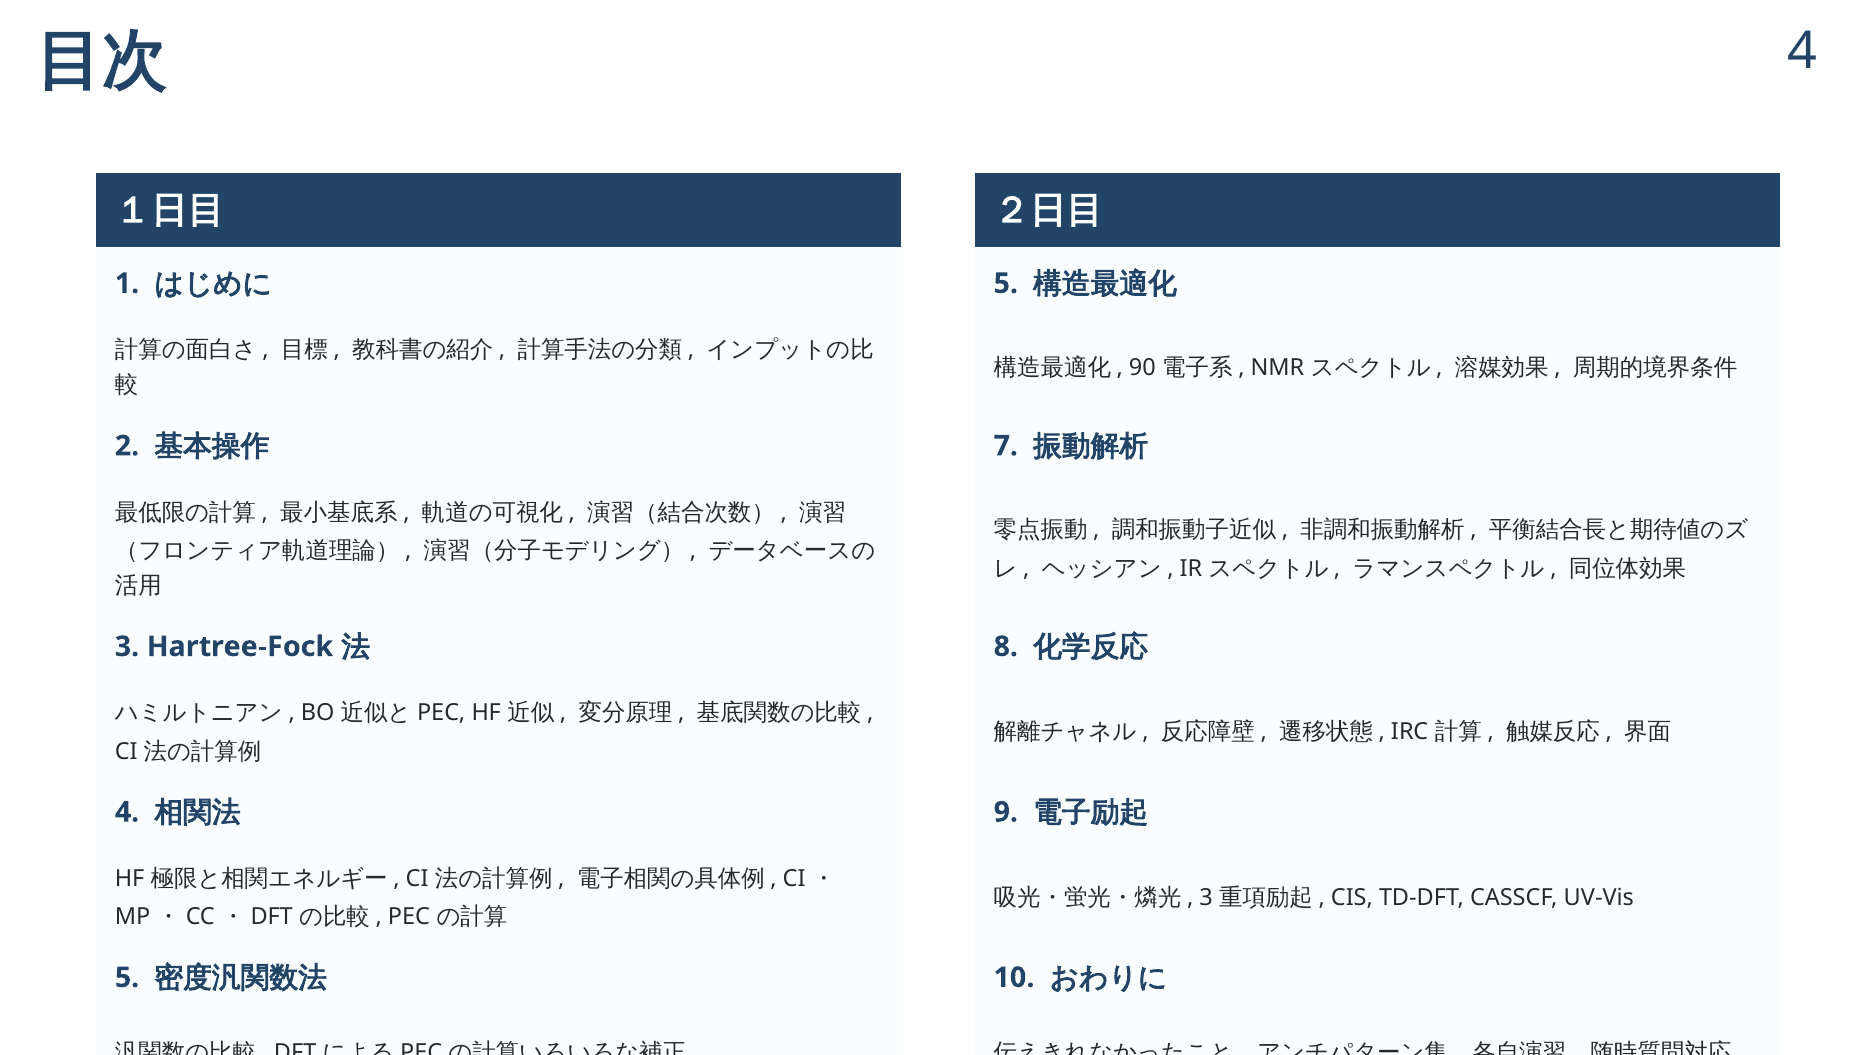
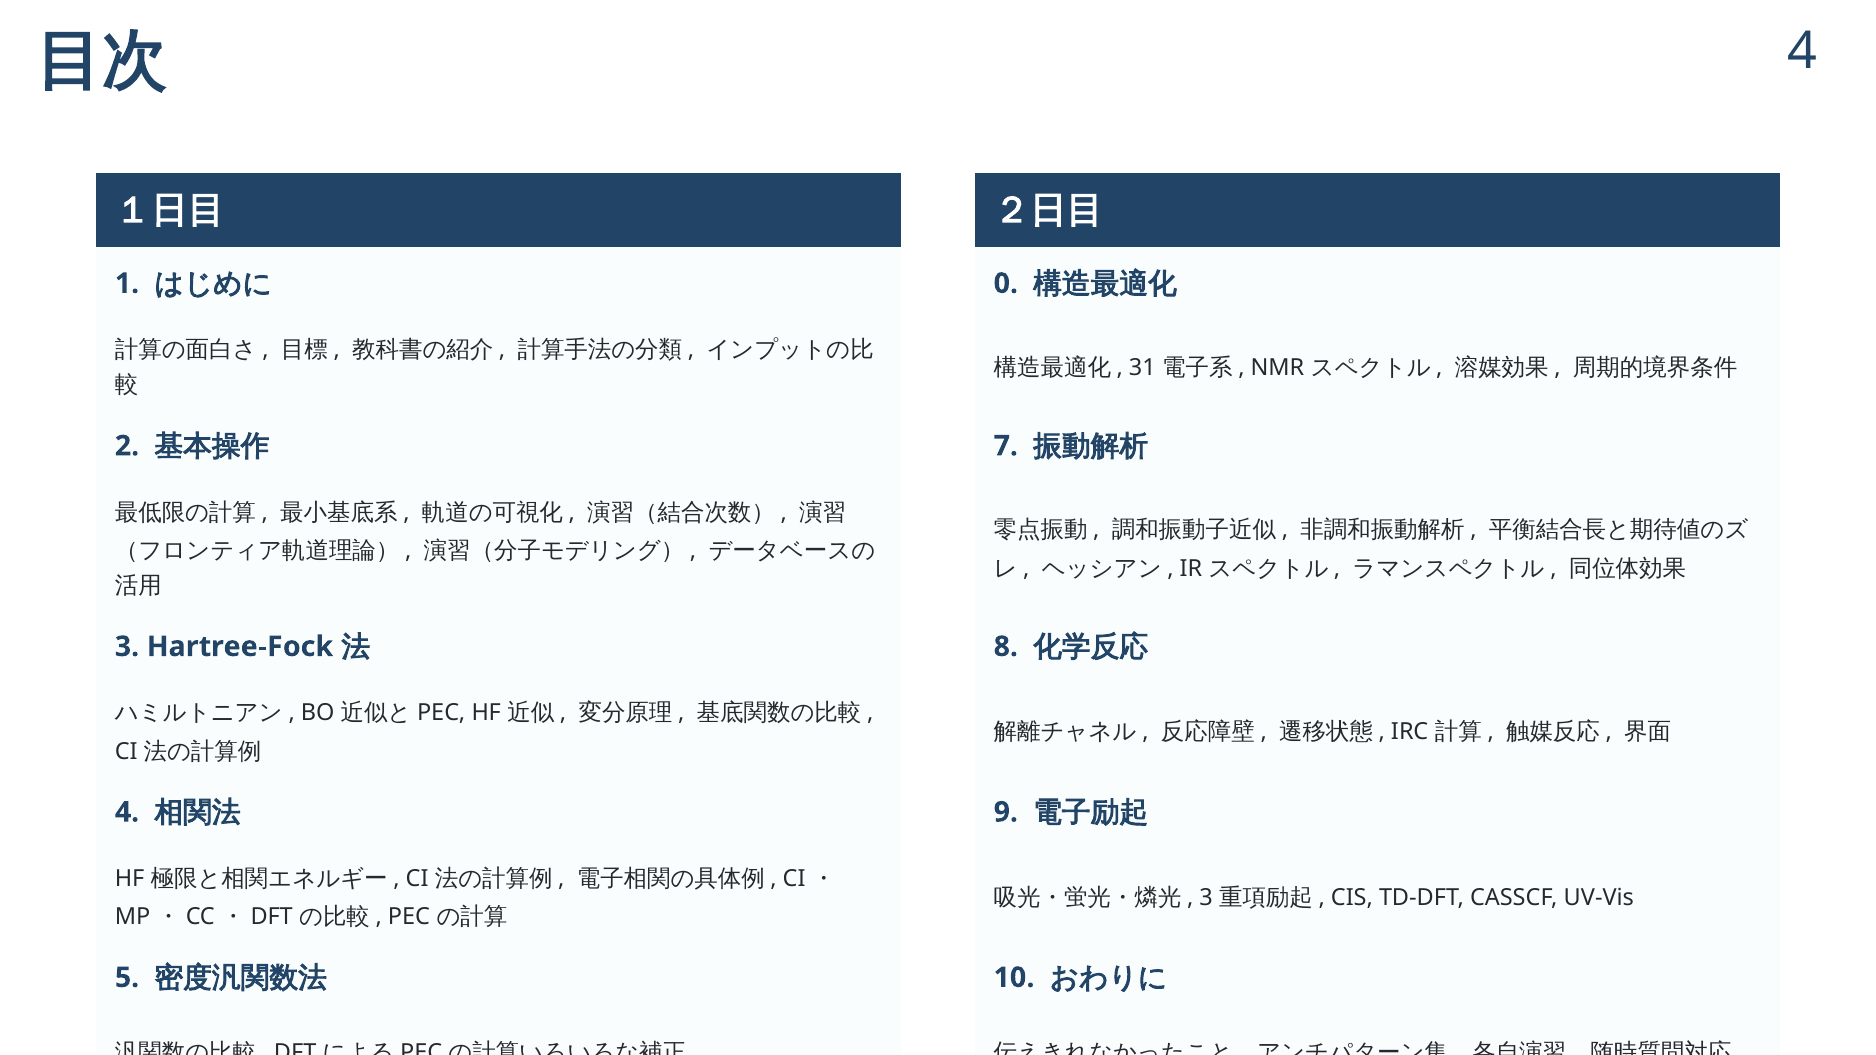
5: 5 -> 0 (1006, 284)
90: 90 -> 31 (1142, 368)
